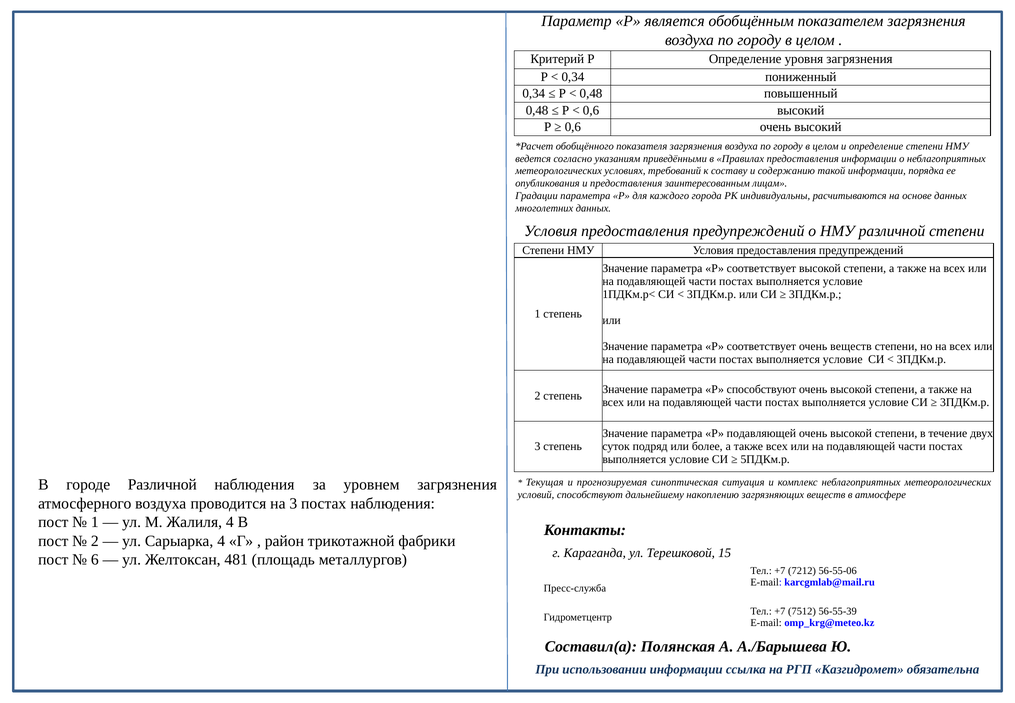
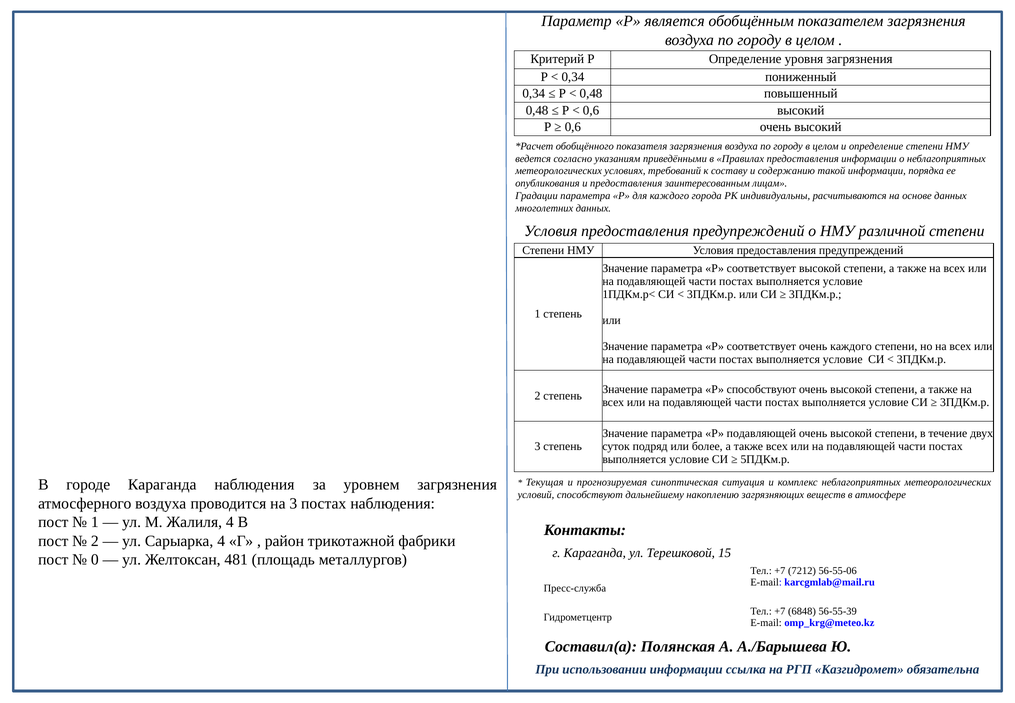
очень веществ: веществ -> каждого (851, 346)
городе Различной: Различной -> Караганда (162, 484)
6: 6 -> 0 (95, 559)
7512: 7512 -> 6848 (802, 611)
